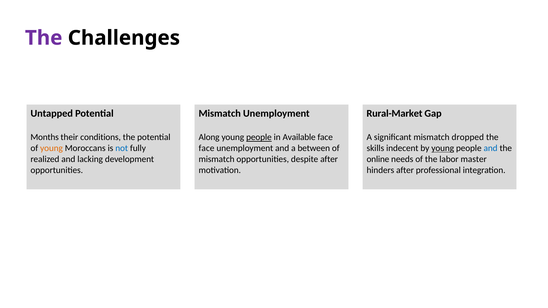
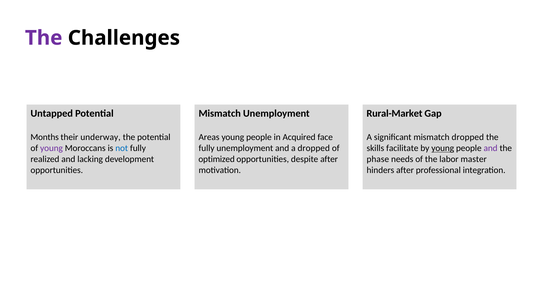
conditions: conditions -> underway (100, 137)
Along: Along -> Areas (209, 137)
people underline: present -> none (259, 137)
Available: Available -> Acquired (299, 137)
young colour: orange -> purple (51, 148)
face: face -> fully (207, 148)
a between: between -> dropped (314, 148)
indecent: indecent -> facilitate (402, 148)
and colour: blue -> purple (491, 148)
mismatch: mismatch -> optimized (217, 159)
online: online -> phase (378, 159)
